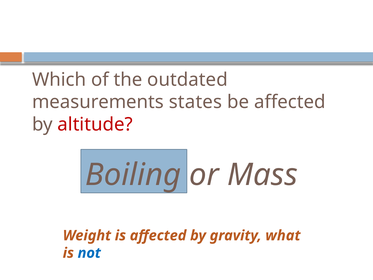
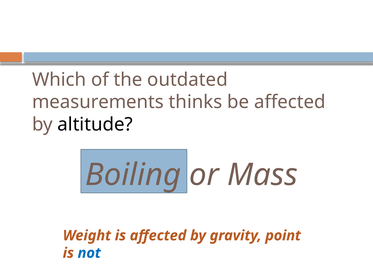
states: states -> thinks (196, 102)
altitude colour: red -> black (95, 124)
what: what -> point (283, 235)
